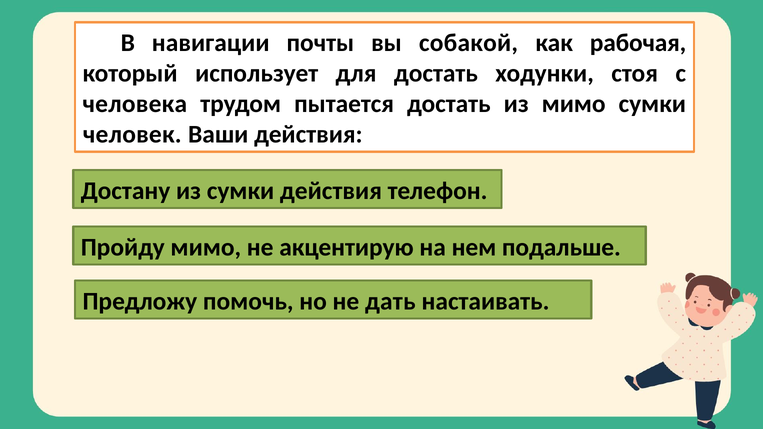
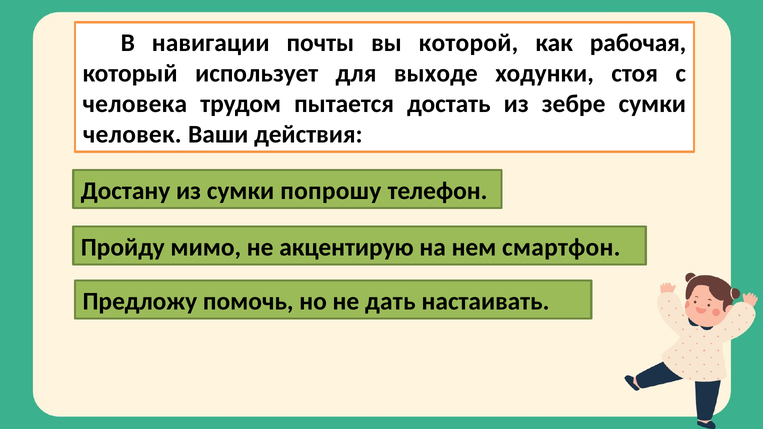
собакой: собакой -> которой (468, 43)
для достать: достать -> выходе (436, 74)
из мимо: мимо -> зебре (574, 104)
сумки действия: действия -> попрошу (331, 191)
подальше: подальше -> смартфон (561, 247)
